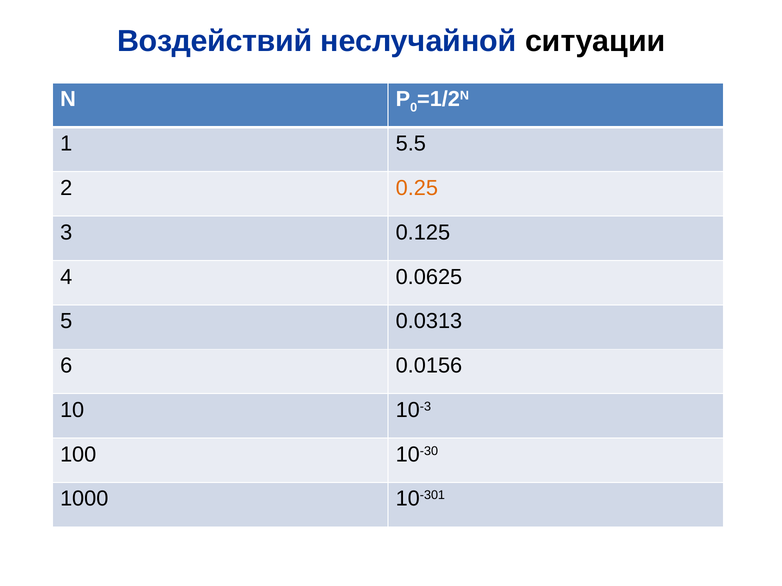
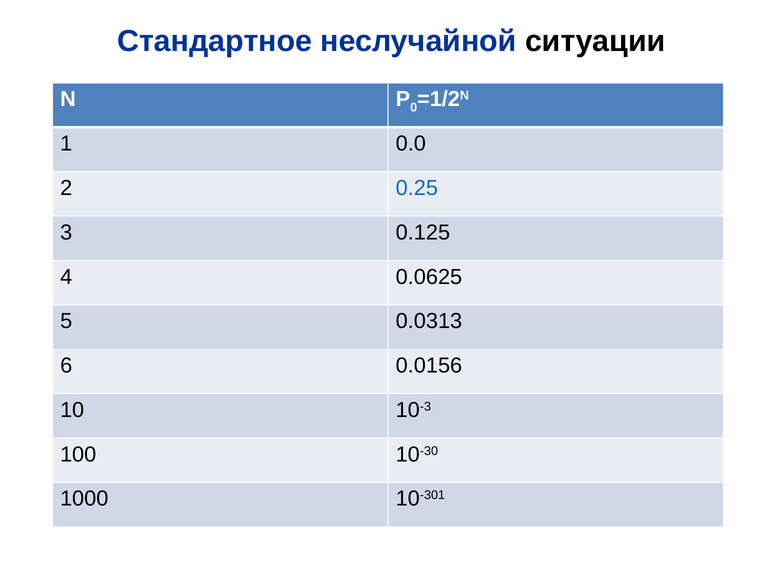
Воздействий: Воздействий -> Стандартное (215, 41)
5.5: 5.5 -> 0.0 (411, 144)
0.25 colour: orange -> blue (417, 188)
